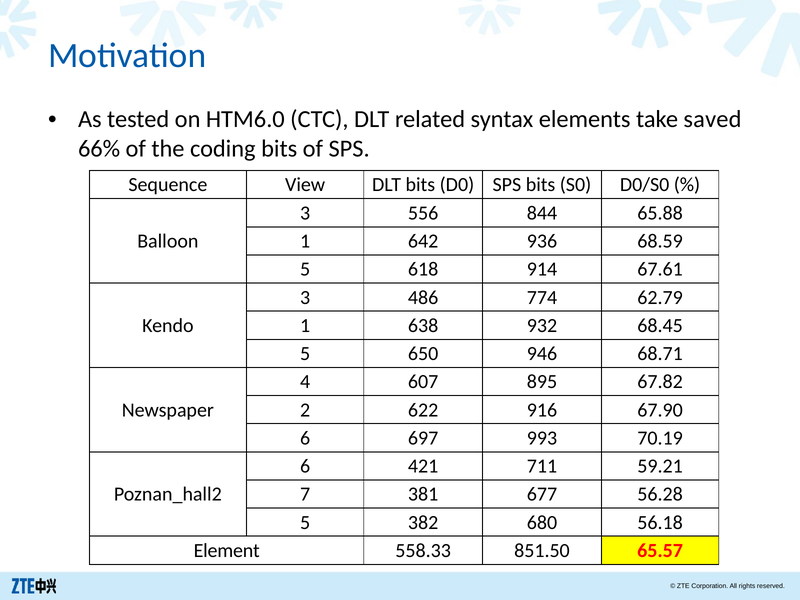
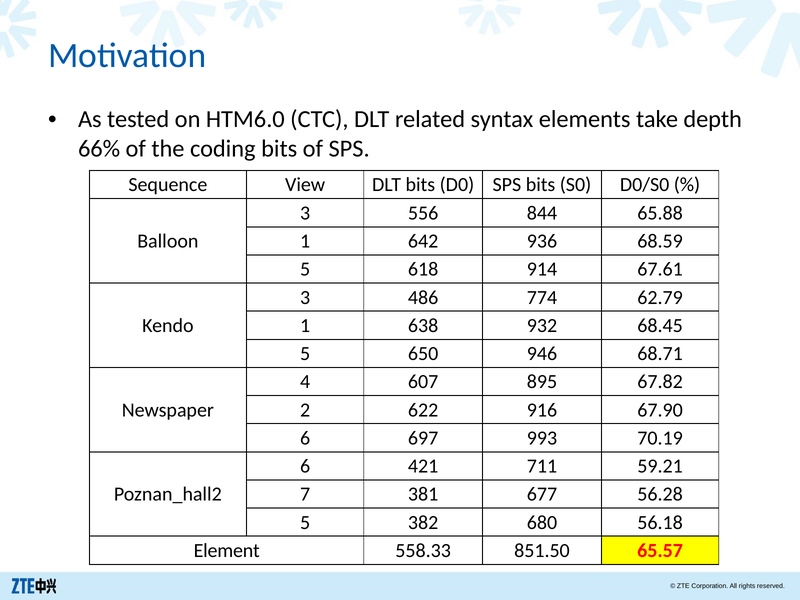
saved: saved -> depth (713, 119)
